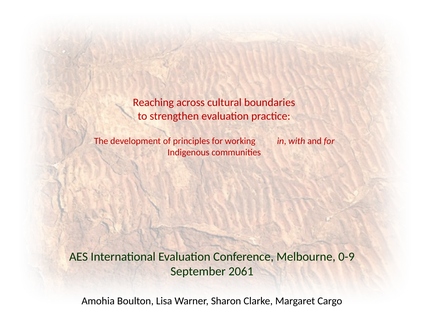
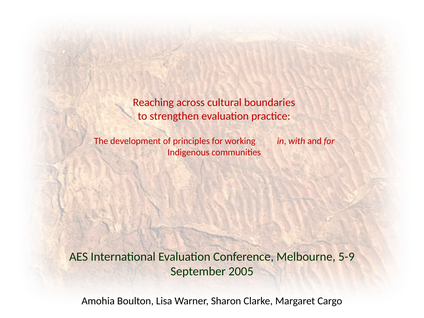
0-9: 0-9 -> 5-9 (346, 257)
2061: 2061 -> 2005 (241, 272)
